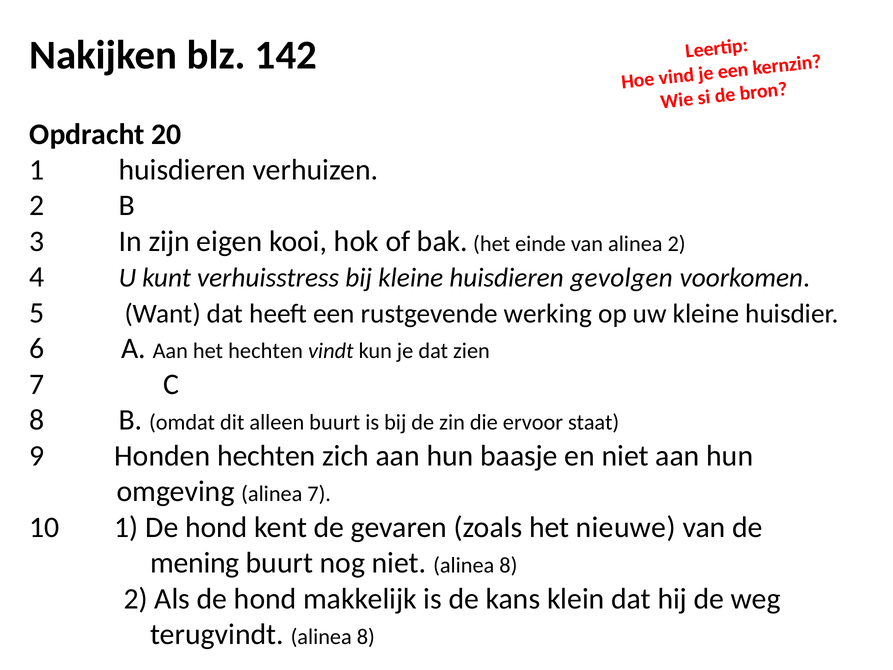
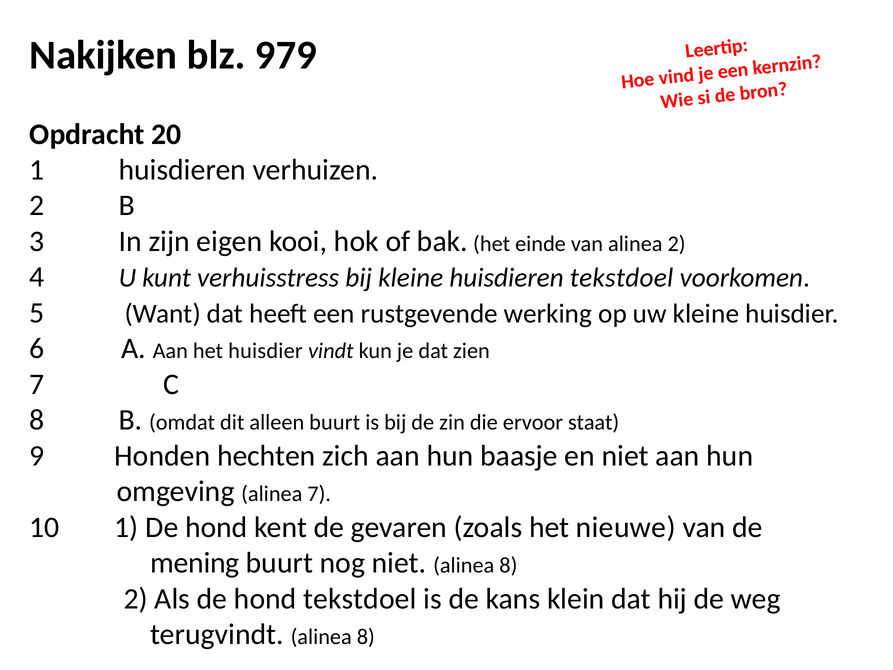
142: 142 -> 979 (286, 55)
huisdieren gevolgen: gevolgen -> tekstdoel (622, 278)
het hechten: hechten -> huisdier (265, 351)
hond makkelijk: makkelijk -> tekstdoel (360, 599)
